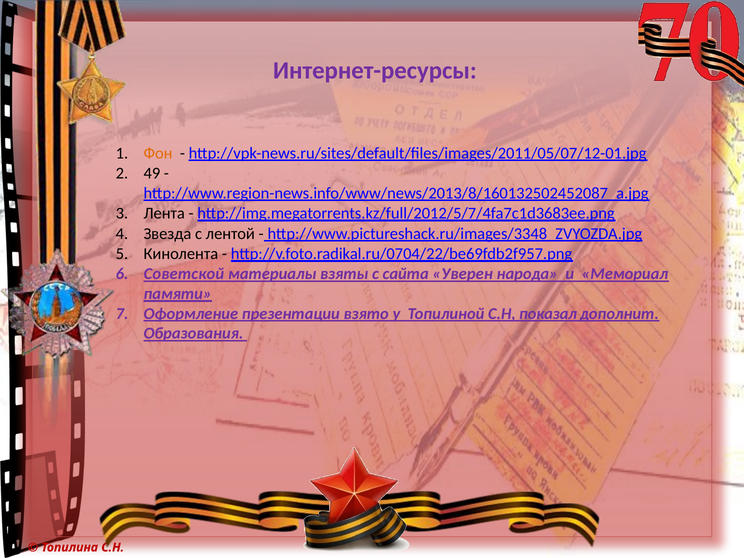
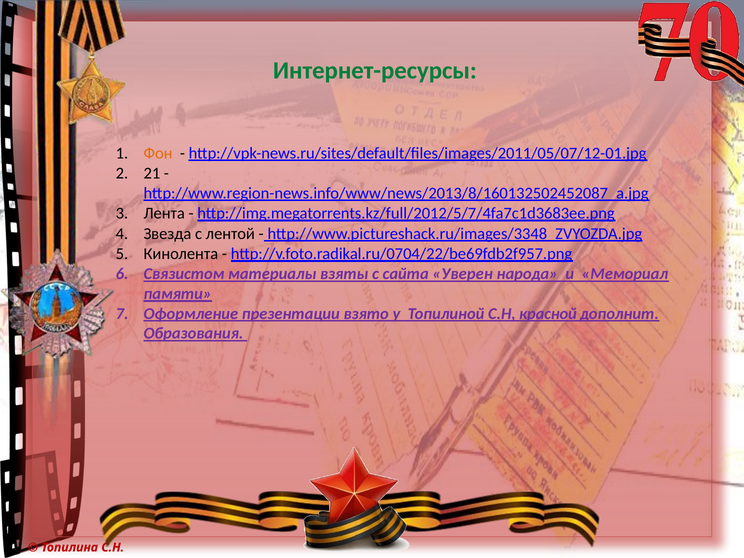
Интернет-ресурсы colour: purple -> green (375, 71)
49: 49 -> 21 (152, 173)
Советской: Советской -> Связистом (184, 274)
показал: показал -> красной (548, 314)
